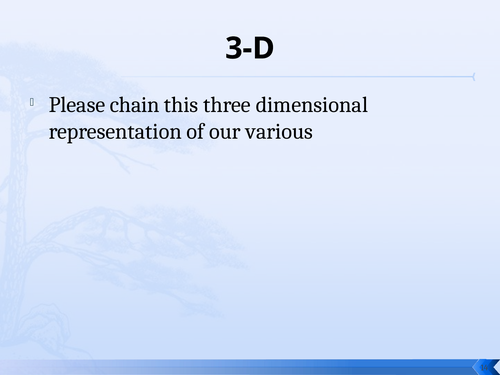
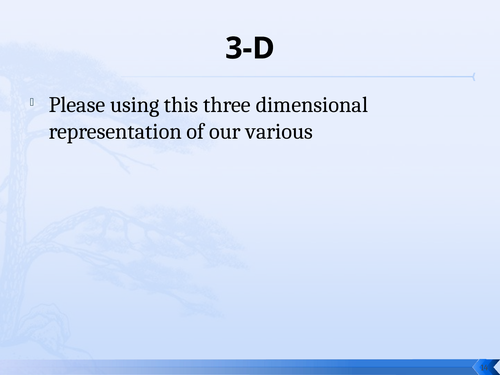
chain: chain -> using (135, 105)
